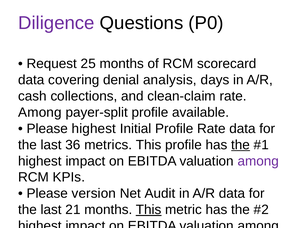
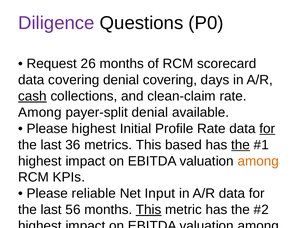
25: 25 -> 26 (88, 64)
denial analysis: analysis -> covering (170, 80)
cash underline: none -> present (32, 96)
payer-split profile: profile -> denial (150, 112)
for underline: none -> present (267, 129)
This profile: profile -> based (184, 145)
among colour: purple -> orange (258, 161)
version: version -> reliable (94, 193)
Audit: Audit -> Input (160, 193)
21: 21 -> 56 (73, 210)
